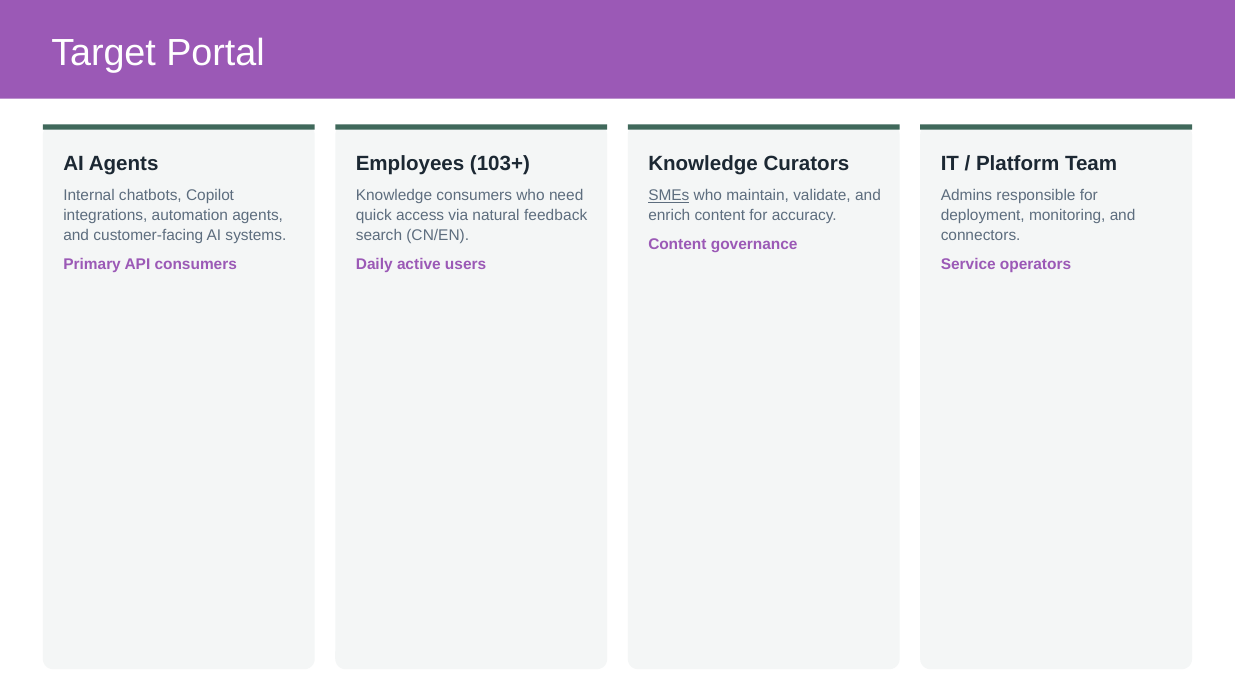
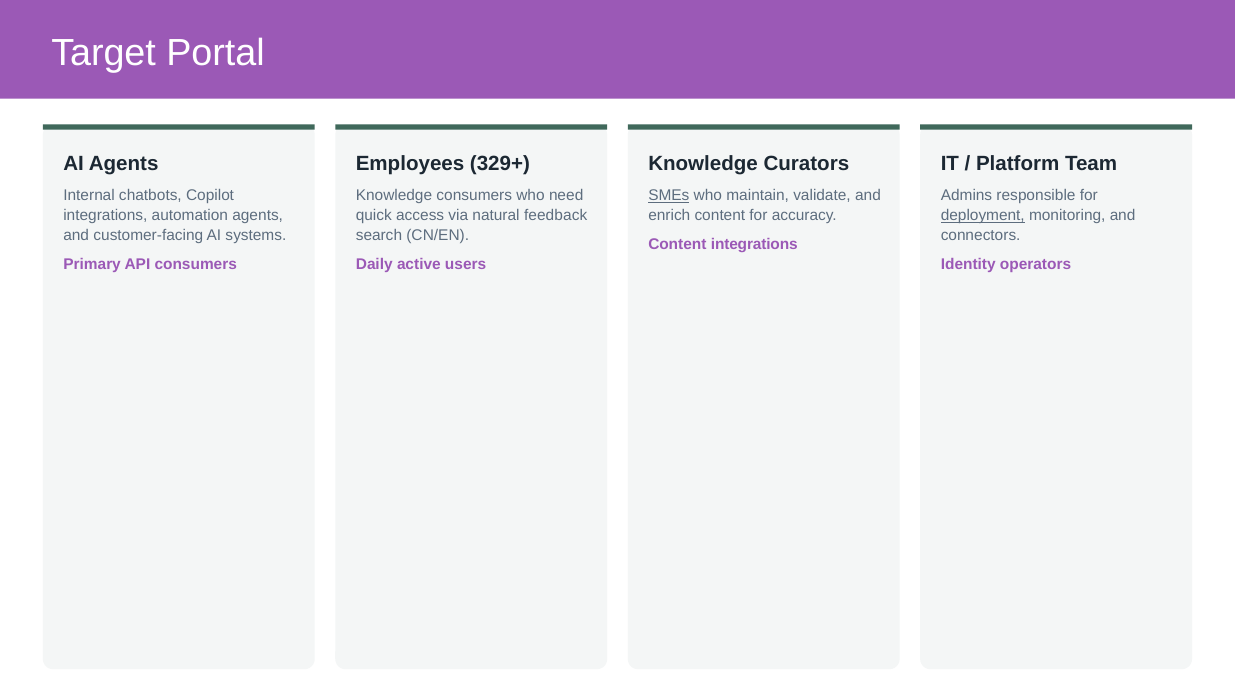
103+: 103+ -> 329+ (500, 164)
deployment underline: none -> present (983, 215)
Content governance: governance -> integrations (754, 244)
Service: Service -> Identity (968, 264)
